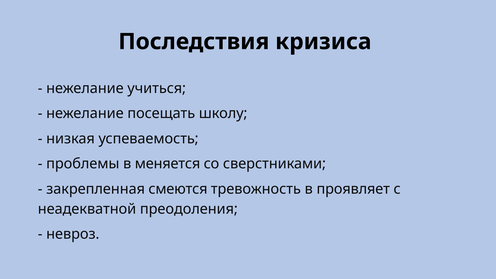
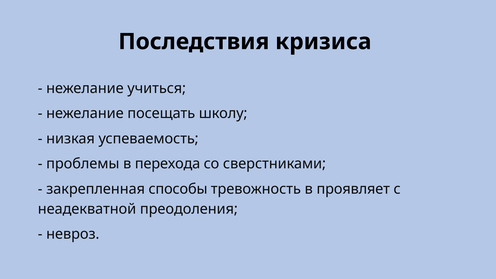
меняется: меняется -> перехода (168, 164)
смеются: смеются -> способы (178, 189)
